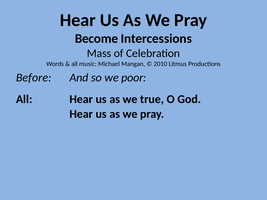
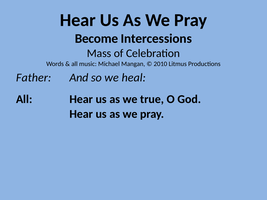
Before: Before -> Father (34, 78)
poor: poor -> heal (134, 78)
